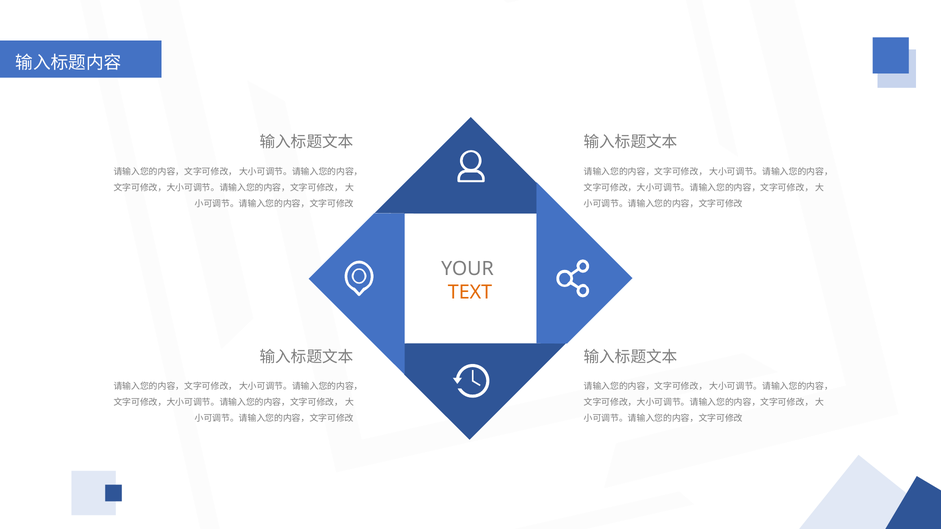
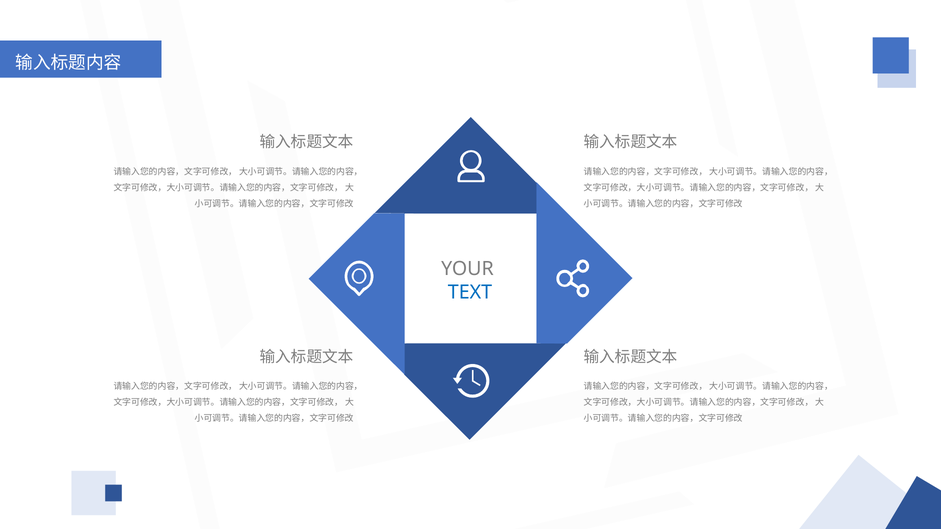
TEXT colour: orange -> blue (470, 293)
